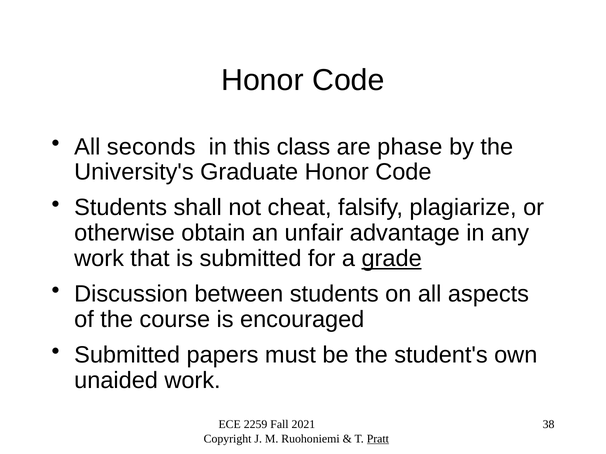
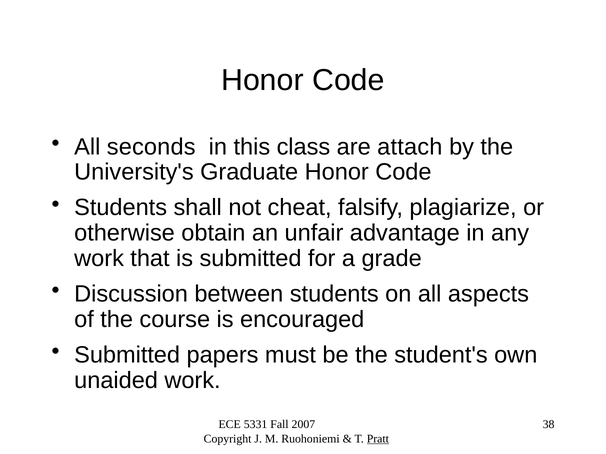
phase: phase -> attach (410, 147)
grade underline: present -> none (392, 259)
2259: 2259 -> 5331 (256, 425)
2021: 2021 -> 2007 (303, 425)
